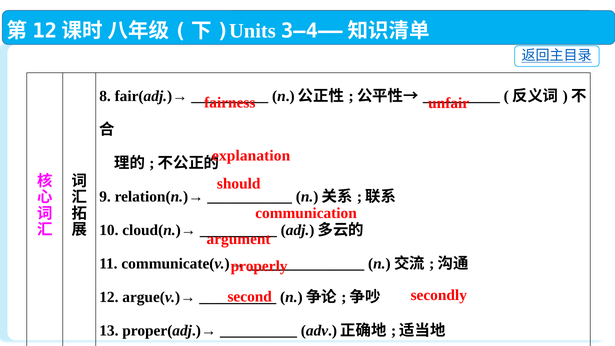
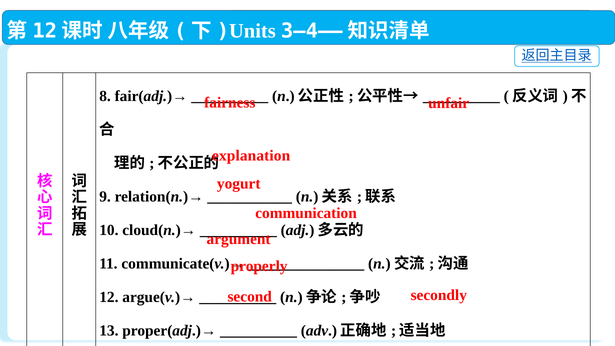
should: should -> yogurt (239, 184)
